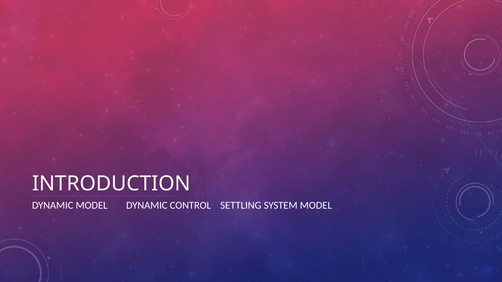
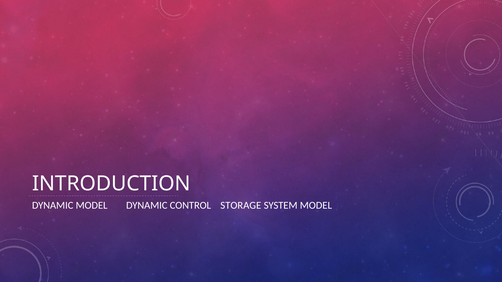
SETTLING: SETTLING -> STORAGE (241, 206)
